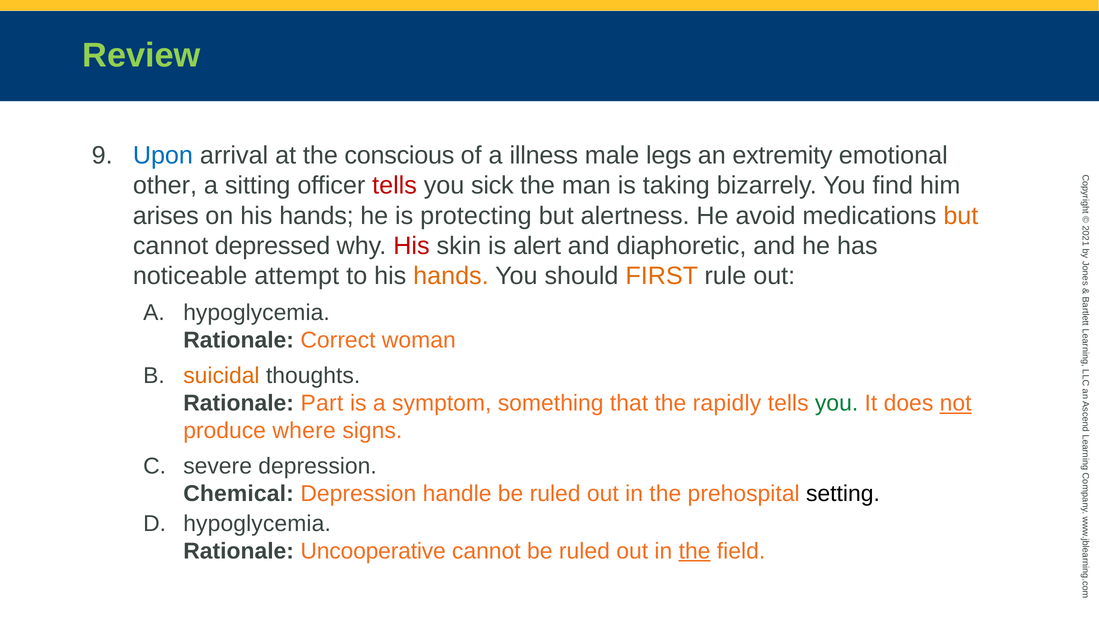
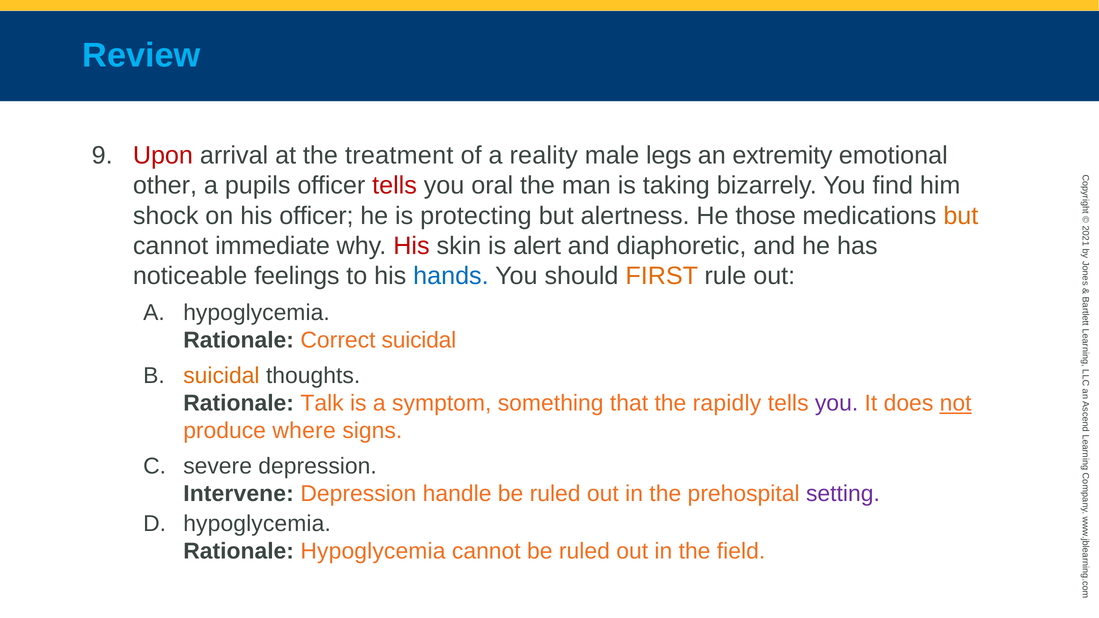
Review colour: light green -> light blue (142, 55)
Upon colour: blue -> red (163, 155)
conscious: conscious -> treatment (399, 155)
illness: illness -> reality (544, 155)
sitting: sitting -> pupils (258, 186)
sick: sick -> oral (492, 186)
arises: arises -> shock (166, 216)
on his hands: hands -> officer (316, 216)
avoid: avoid -> those (766, 216)
depressed: depressed -> immediate (273, 246)
attempt: attempt -> feelings (297, 276)
hands colour: orange -> blue (451, 276)
Correct woman: woman -> suicidal (419, 340)
Part: Part -> Talk (322, 403)
you colour: green -> purple (837, 403)
Chemical: Chemical -> Intervene (239, 494)
setting colour: black -> purple (843, 494)
Rationale Uncooperative: Uncooperative -> Hypoglycemia (373, 551)
the underline: present -> none (695, 551)
